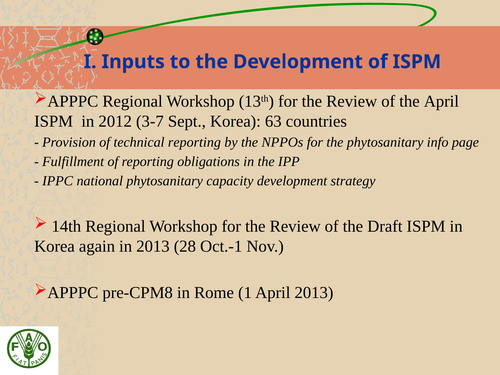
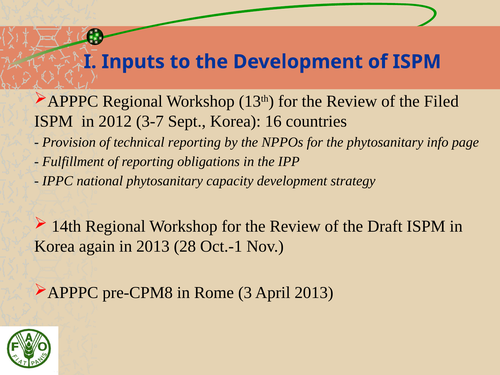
the April: April -> Filed (441, 101)
63: 63 -> 16 (273, 121)
1: 1 -> 3 (245, 293)
